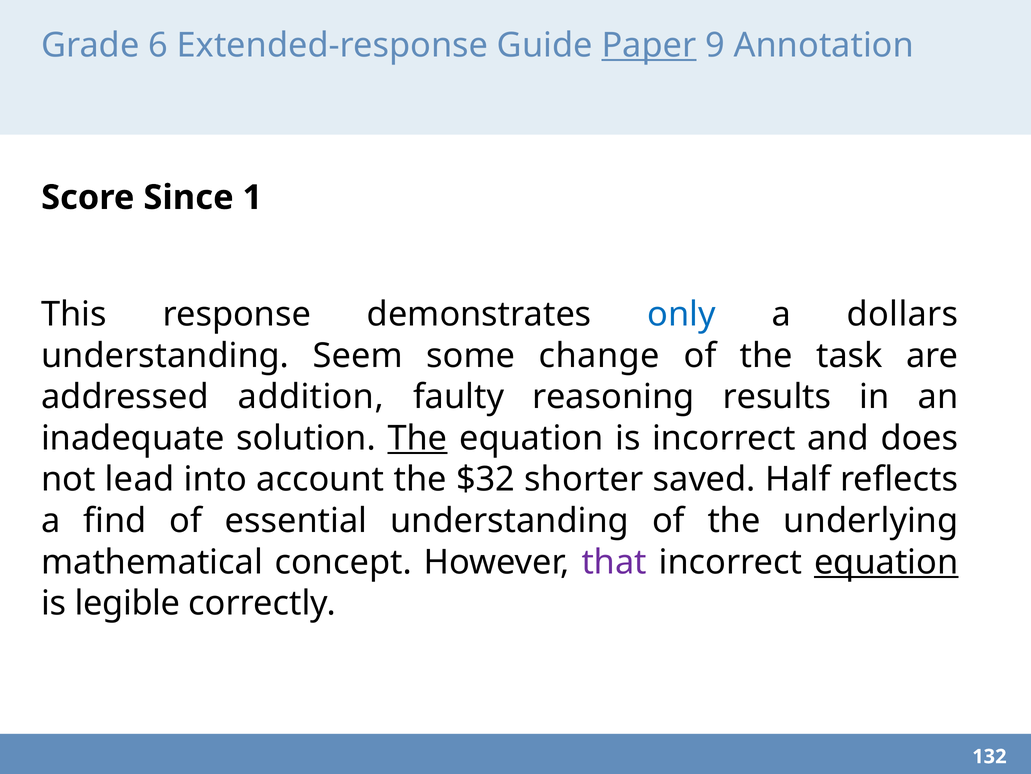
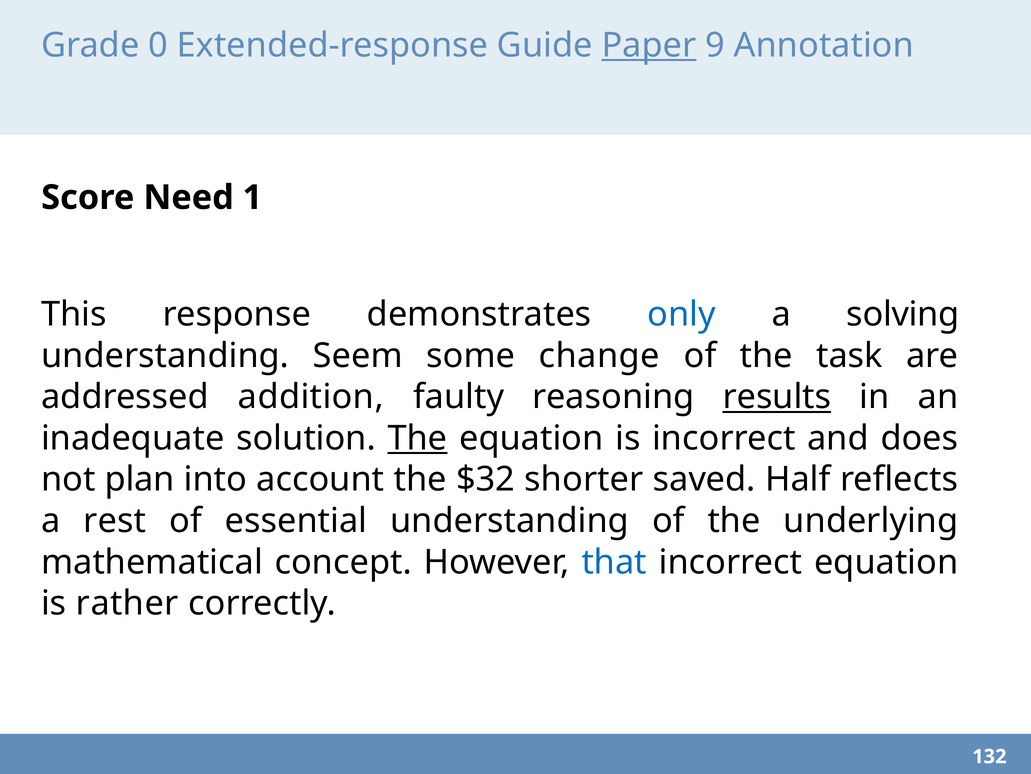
6: 6 -> 0 (158, 45)
Since: Since -> Need (189, 197)
dollars: dollars -> solving (903, 314)
results underline: none -> present (777, 397)
lead: lead -> plan (140, 479)
find: find -> rest (115, 520)
that colour: purple -> blue (614, 562)
equation underline: present -> none (886, 562)
legible: legible -> rather (127, 603)
